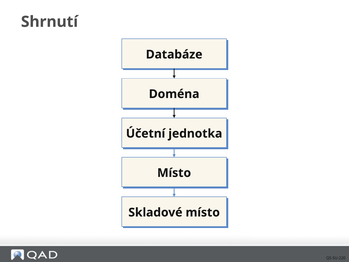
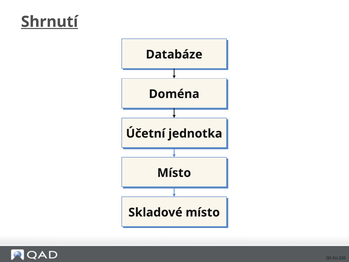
Shrnutí underline: none -> present (49, 22)
